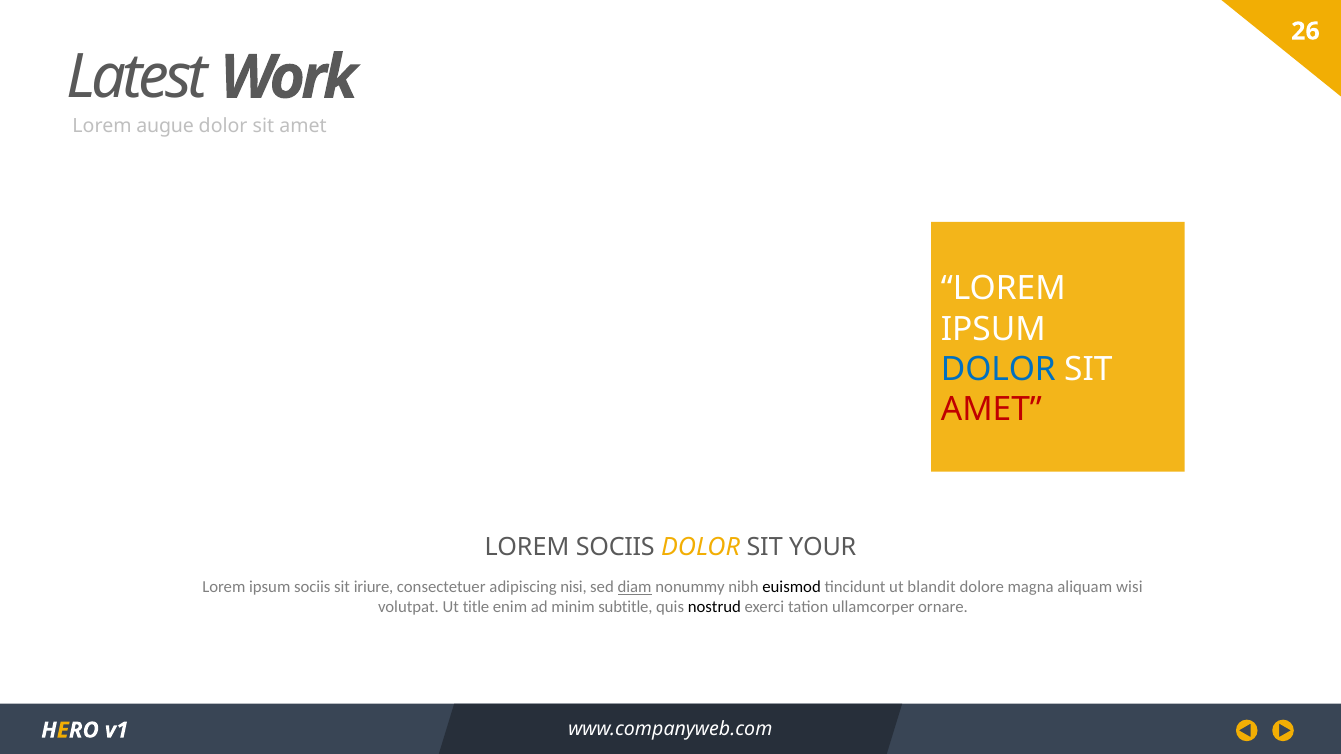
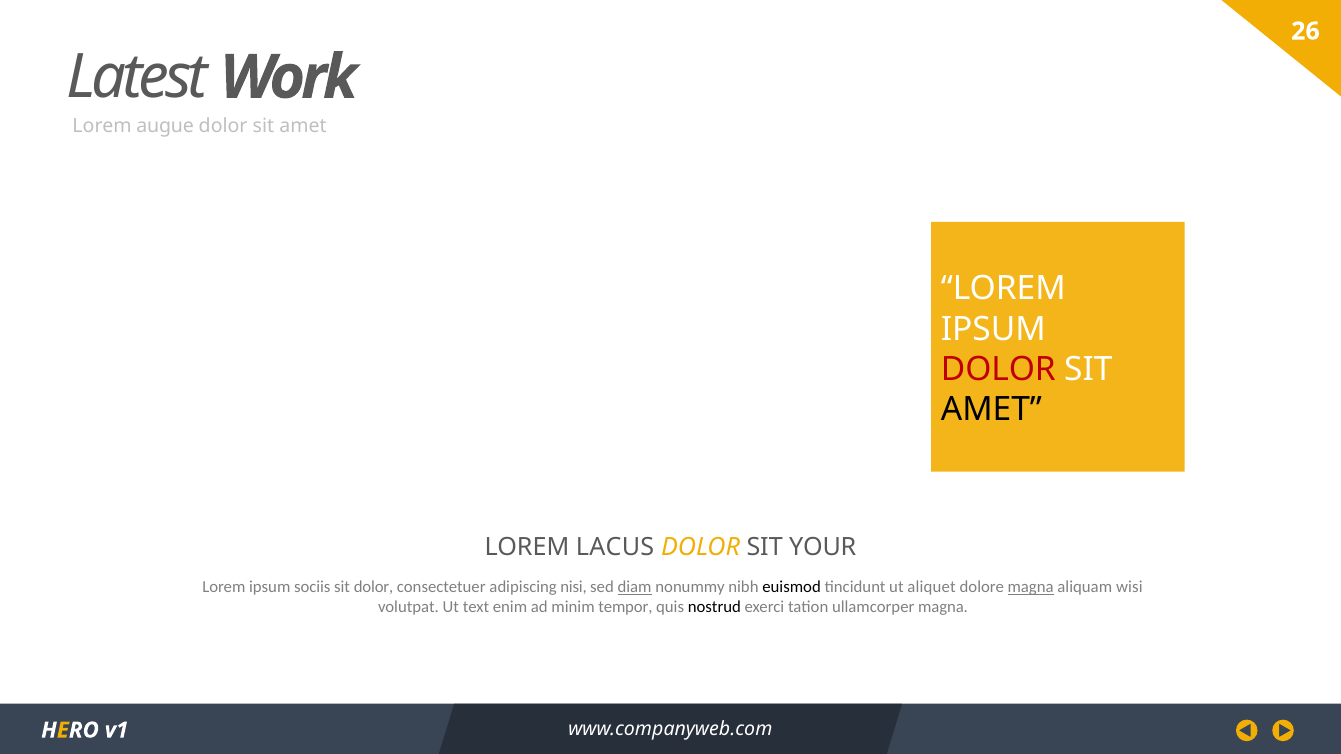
DOLOR colour: blue -> red (998, 369)
AMET colour: red -> black (991, 410)
LOREM SOCIIS: SOCIIS -> LACUS (615, 547)
sit iriure: iriure -> dolor (374, 587)
blandit: blandit -> aliquet (932, 587)
magna underline: none -> present (1031, 587)
title: title -> text (476, 607)
subtitle: subtitle -> tempor (625, 607)
ullamcorper ornare: ornare -> magna (943, 607)
